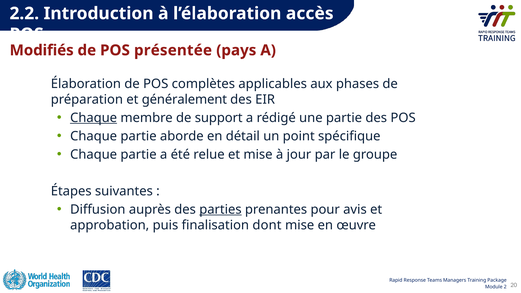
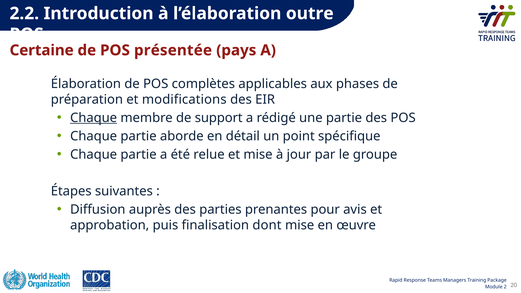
accès: accès -> outre (310, 13)
Modifiés: Modifiés -> Certaine (42, 50)
généralement: généralement -> modifications (184, 99)
parties underline: present -> none (220, 209)
